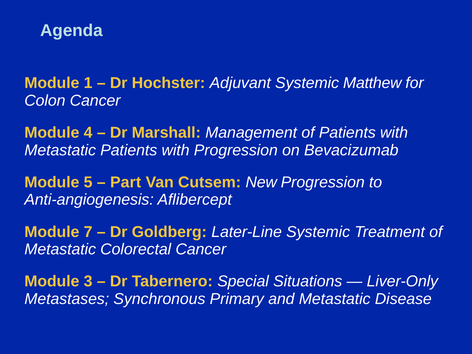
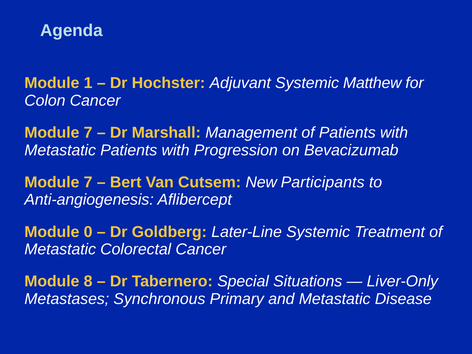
4: 4 -> 7 (88, 133)
5: 5 -> 7 (88, 182)
Part: Part -> Bert (126, 182)
New Progression: Progression -> Participants (323, 182)
7: 7 -> 0 (88, 232)
3: 3 -> 8 (88, 281)
